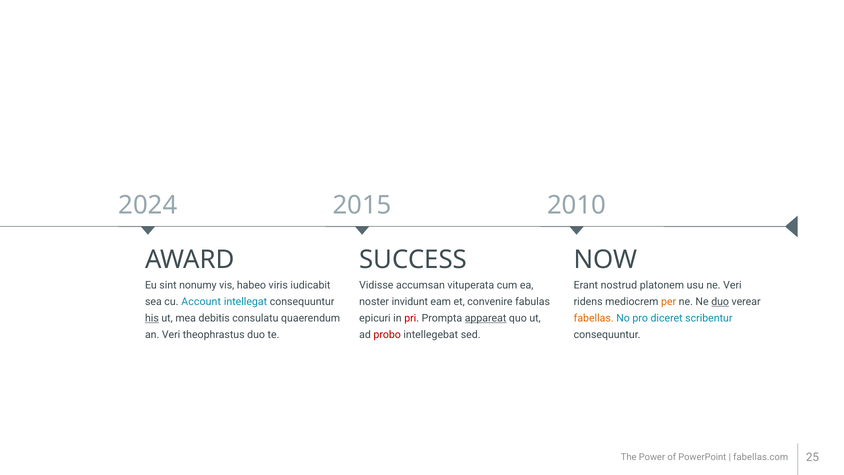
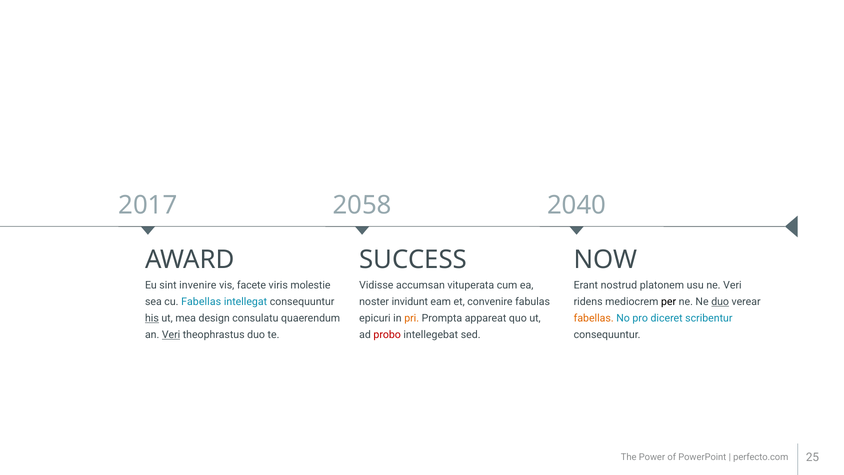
2024: 2024 -> 2017 (148, 205)
2015: 2015 -> 2058 (362, 205)
2010: 2010 -> 2040 (577, 205)
nonumy: nonumy -> invenire (198, 285)
habeo: habeo -> facete (252, 285)
iudicabit: iudicabit -> molestie (310, 285)
cu Account: Account -> Fabellas (201, 302)
per colour: orange -> black (669, 302)
debitis: debitis -> design (214, 318)
pri colour: red -> orange (412, 318)
appareat underline: present -> none (486, 318)
Veri underline: none -> present (171, 334)
fabellas.com: fabellas.com -> perfecto.com (761, 457)
